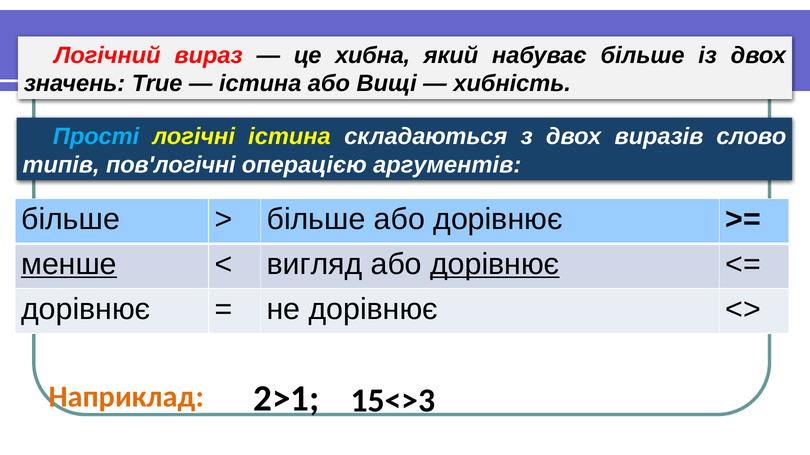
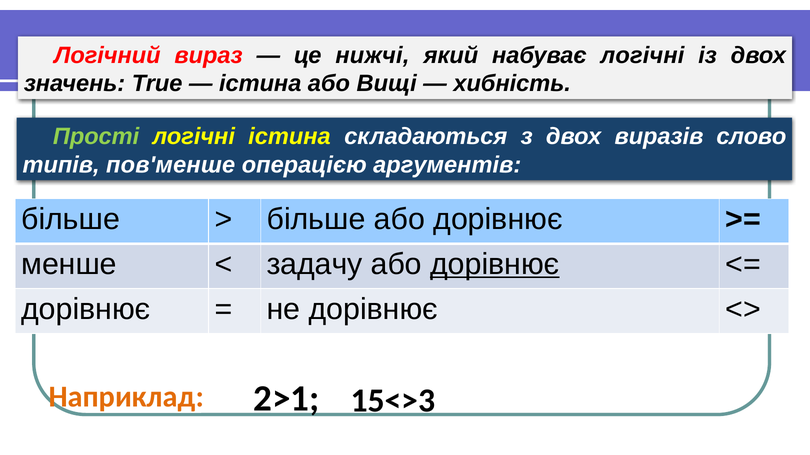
хибна: хибна -> нижчі (372, 55)
набуває більше: більше -> логічні (642, 55)
Прості colour: light blue -> light green (96, 136)
пов'логічні: пов'логічні -> пов'менше (171, 165)
менше underline: present -> none (69, 264)
вигляд: вигляд -> задачу (315, 264)
